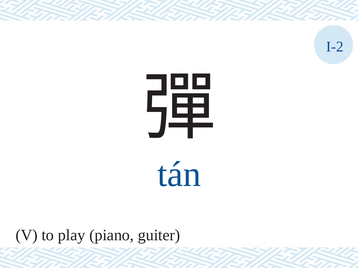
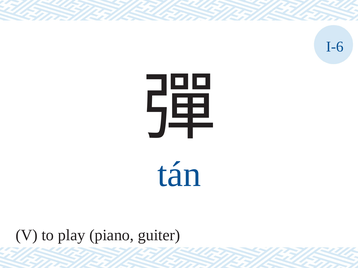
I-2: I-2 -> I-6 (335, 47)
